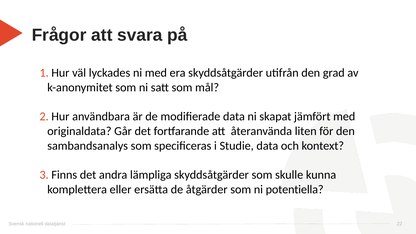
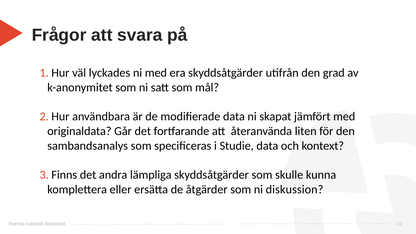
potentiella: potentiella -> diskussion (295, 189)
